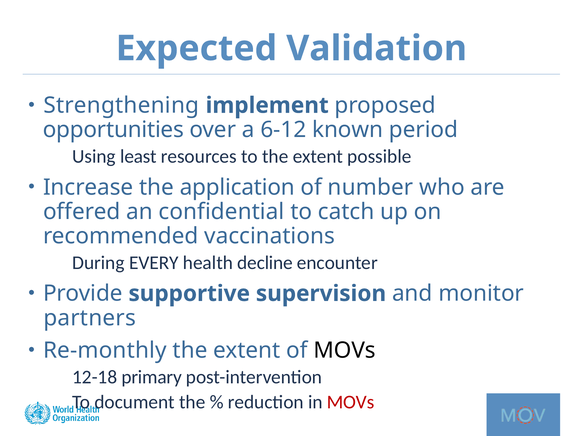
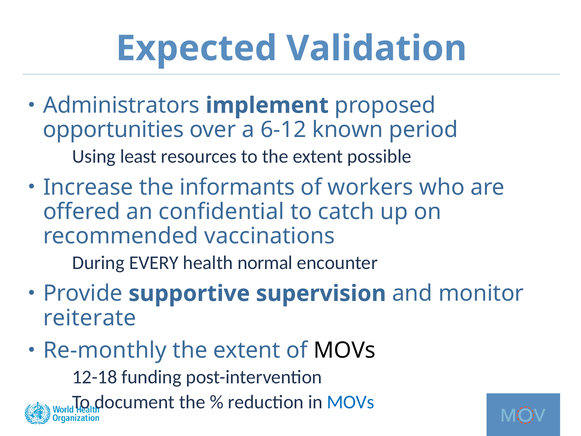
Strengthening: Strengthening -> Administrators (121, 105)
application: application -> informants (237, 187)
number: number -> workers (371, 187)
decline: decline -> normal (265, 263)
partners: partners -> reiterate (90, 318)
primary: primary -> funding (152, 377)
MOVs colour: red -> blue (351, 402)
